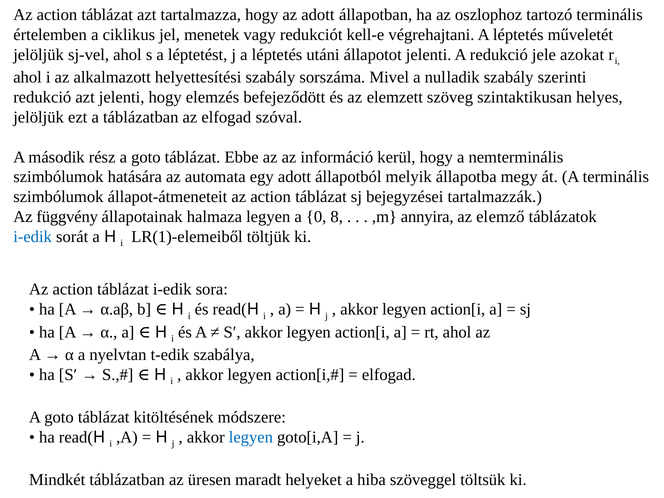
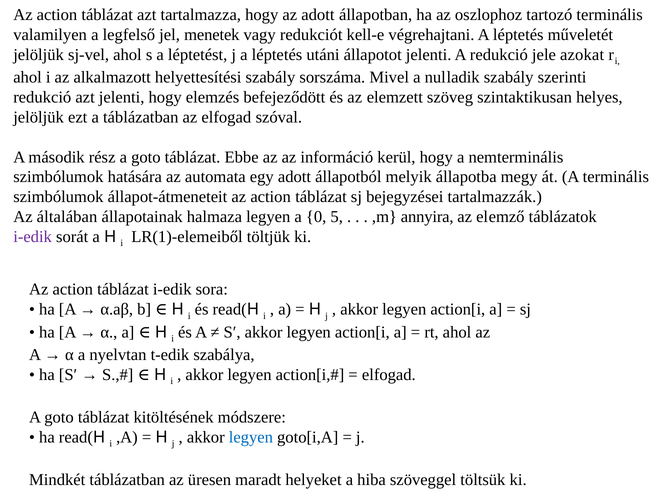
értelemben: értelemben -> valamilyen (50, 35)
ciklikus: ciklikus -> legfelső (129, 35)
függvény: függvény -> általában (67, 217)
8: 8 -> 5 (337, 217)
i-edik colour: blue -> purple (33, 237)
